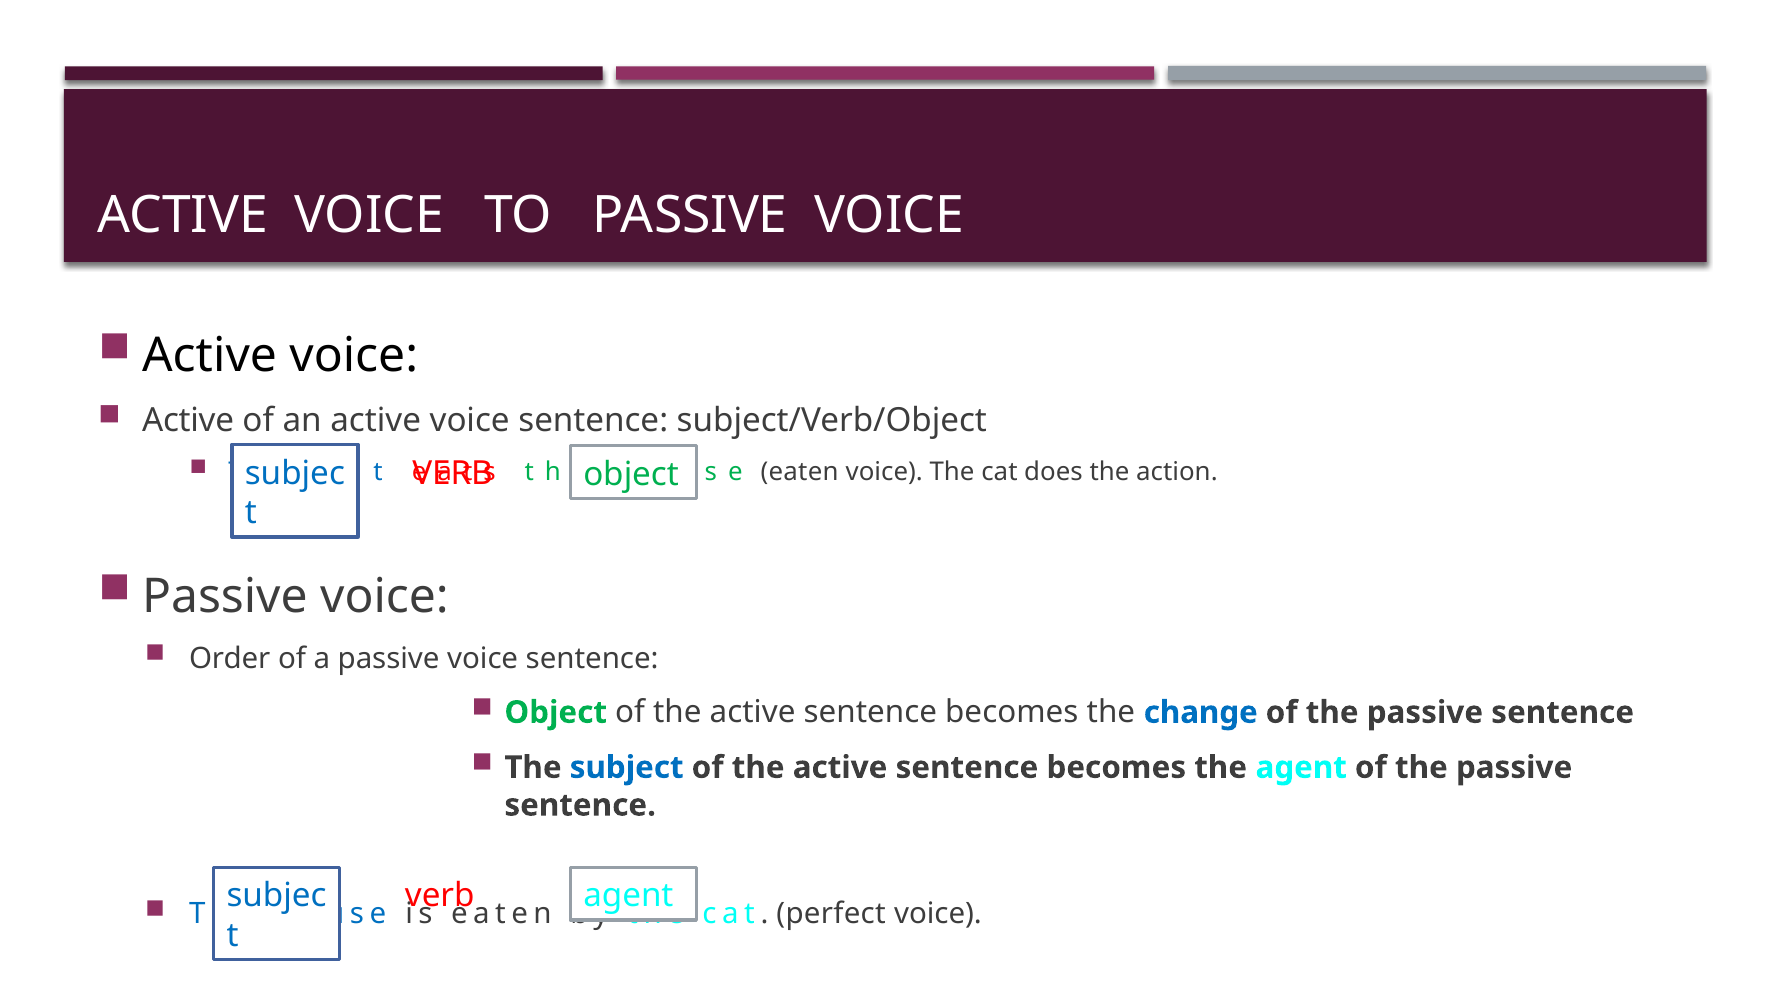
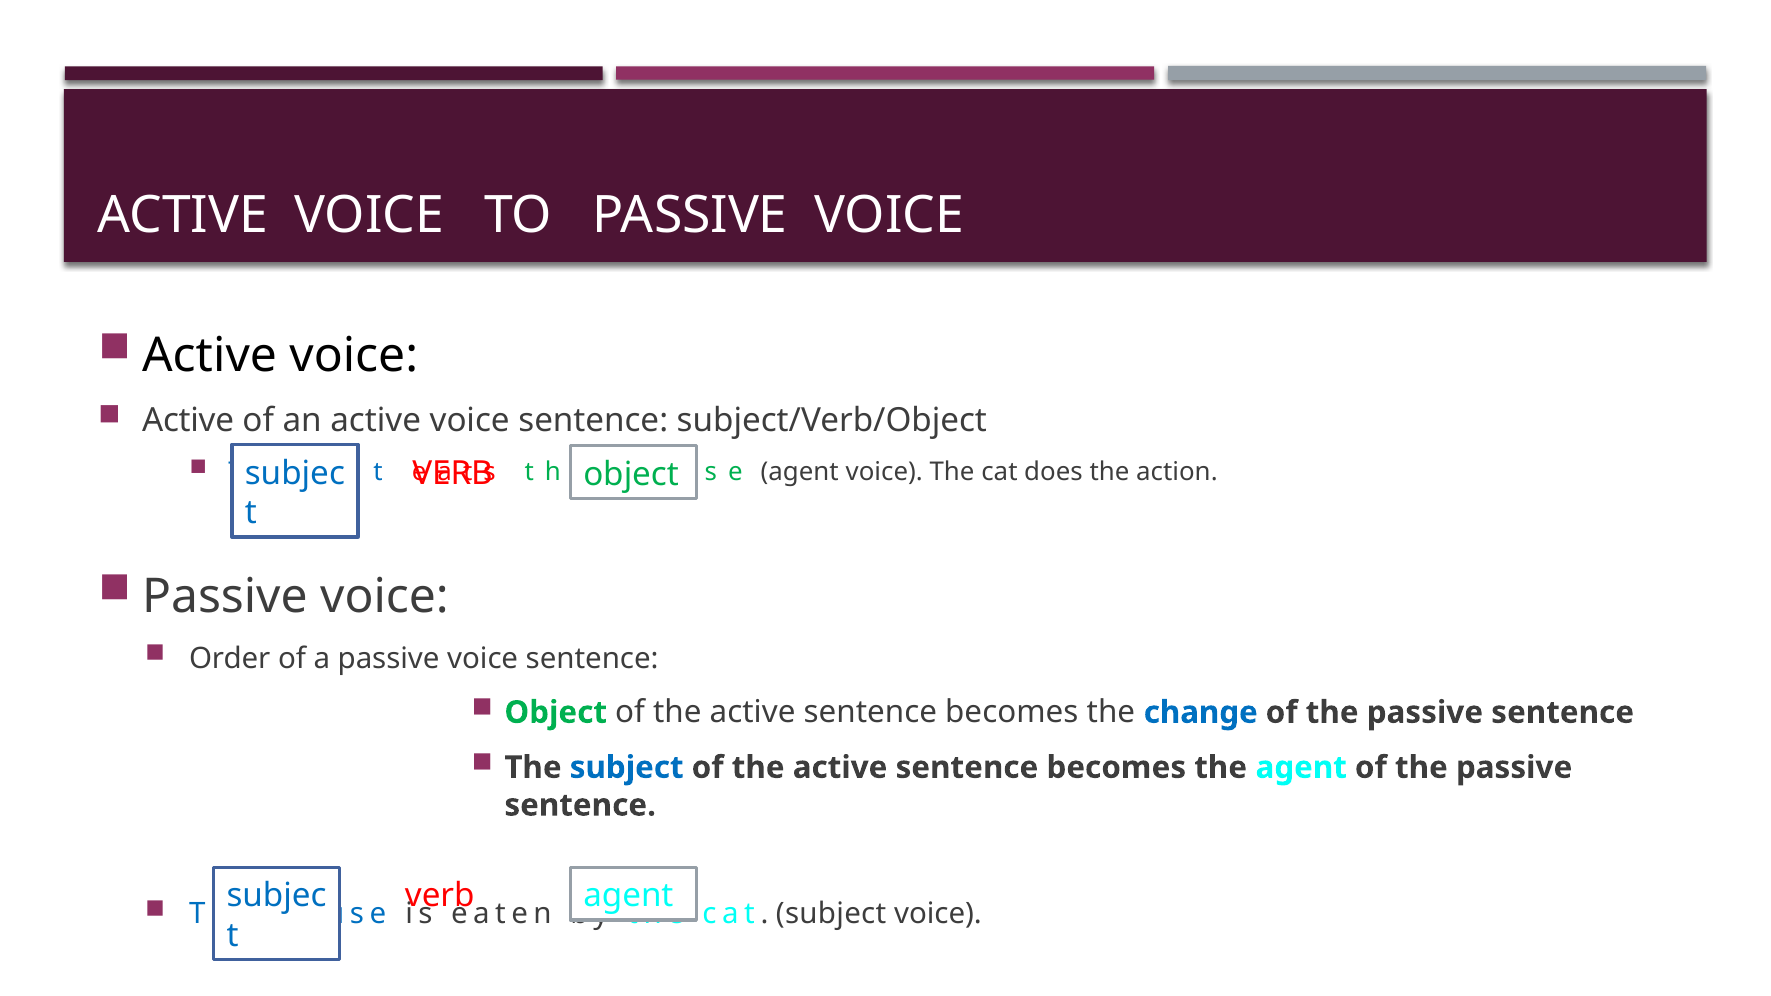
eaten: eaten -> agent (800, 472)
cat perfect: perfect -> subject (831, 914)
